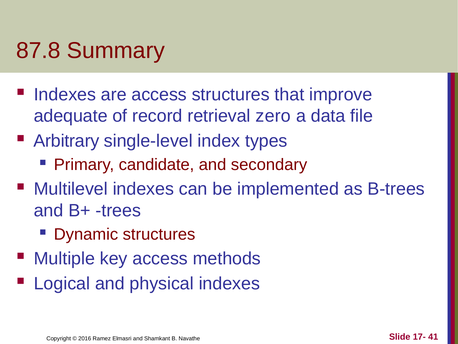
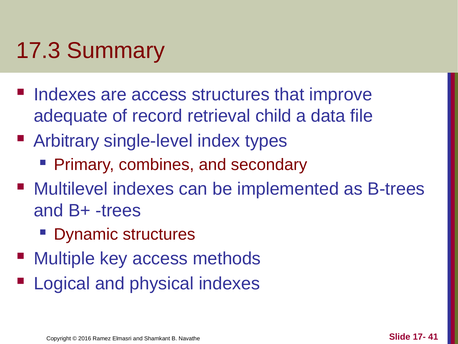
87.8: 87.8 -> 17.3 (38, 50)
zero: zero -> child (273, 116)
candidate: candidate -> combines (156, 165)
